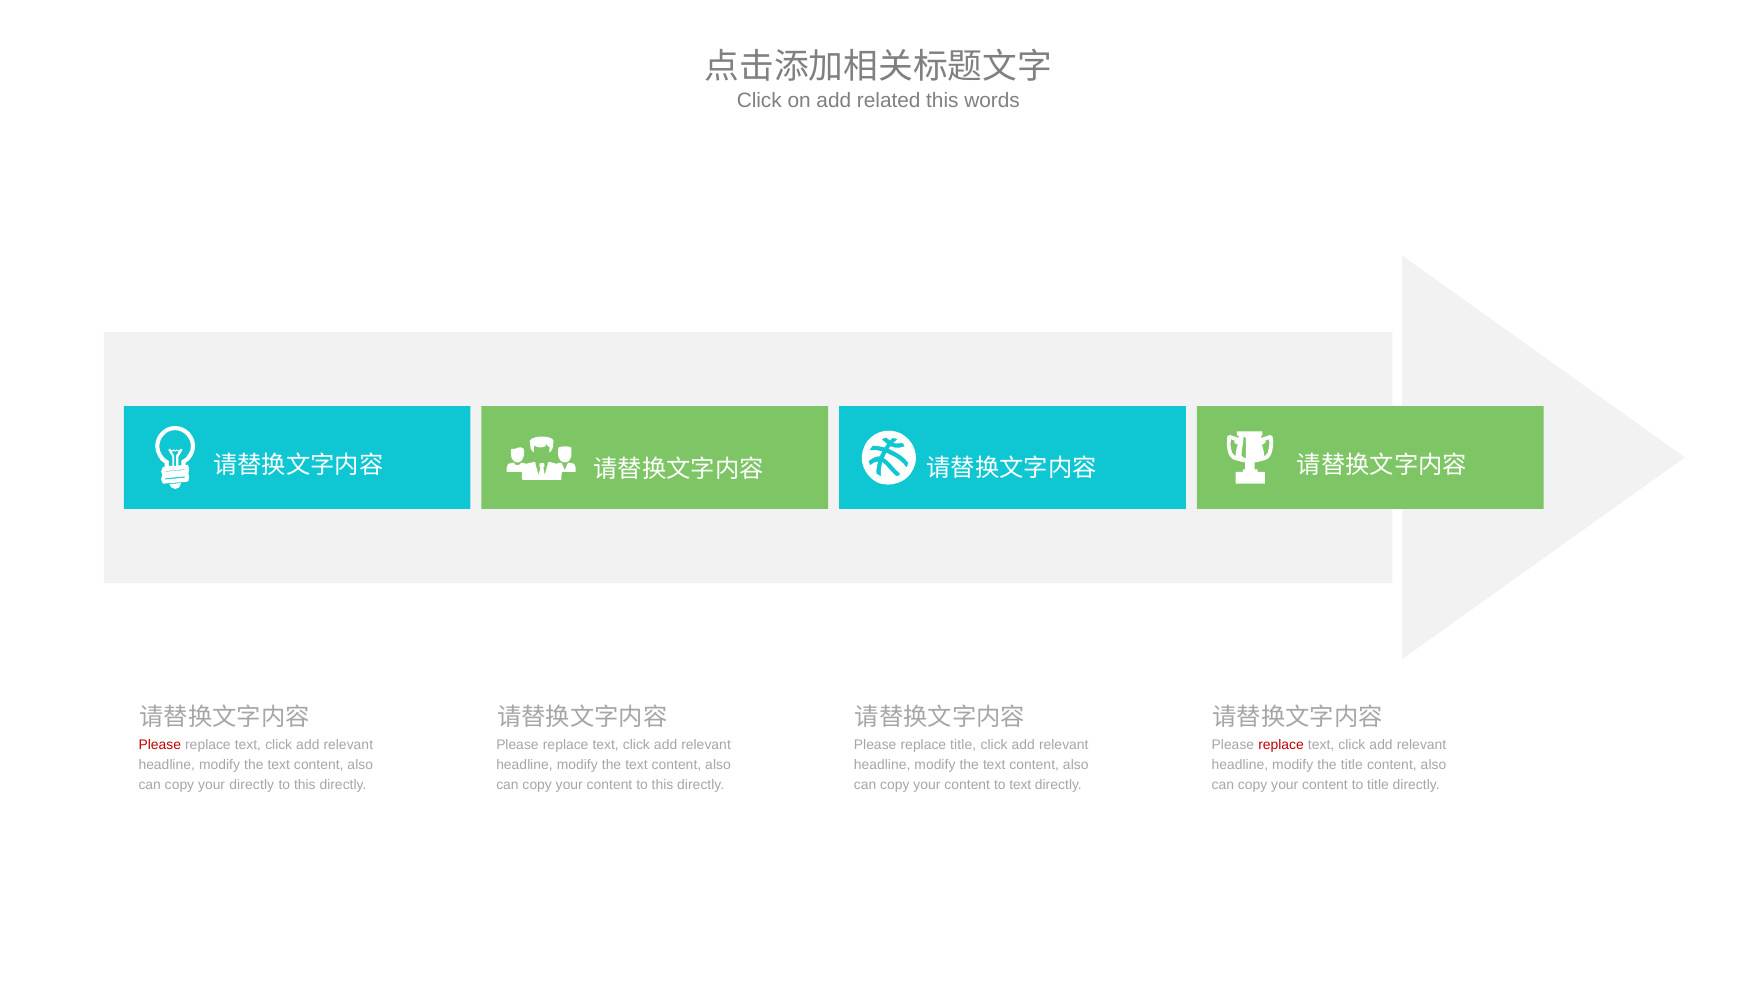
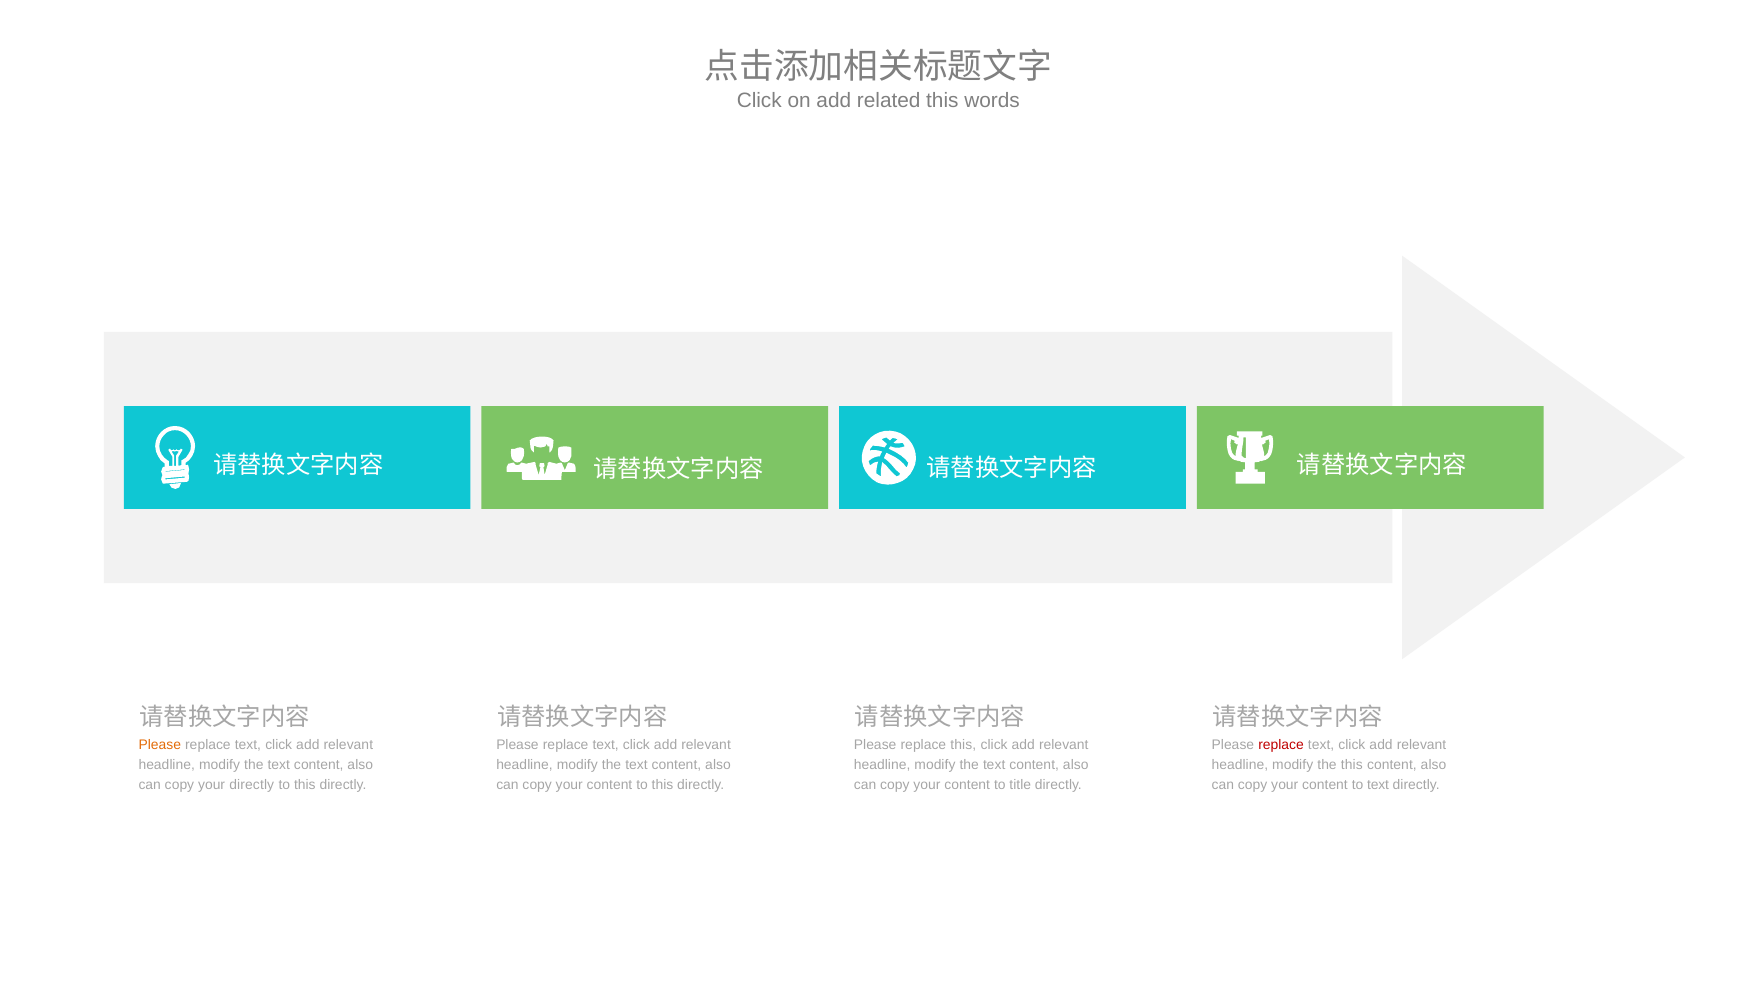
Please colour: red -> orange (160, 745)
replace title: title -> this (963, 745)
the title: title -> this (1352, 765)
to text: text -> title (1020, 785)
to title: title -> text (1378, 785)
